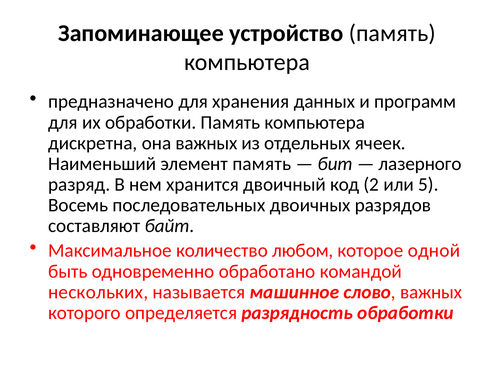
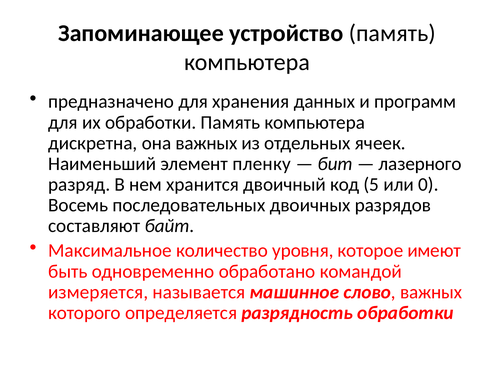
элемент память: память -> пленку (262, 164)
2: 2 -> 5 (371, 185)
5: 5 -> 0 (428, 185)
любом: любом -> уровня (303, 251)
одной: одной -> имеют (434, 251)
нескольких: нескольких -> измеряется (98, 293)
